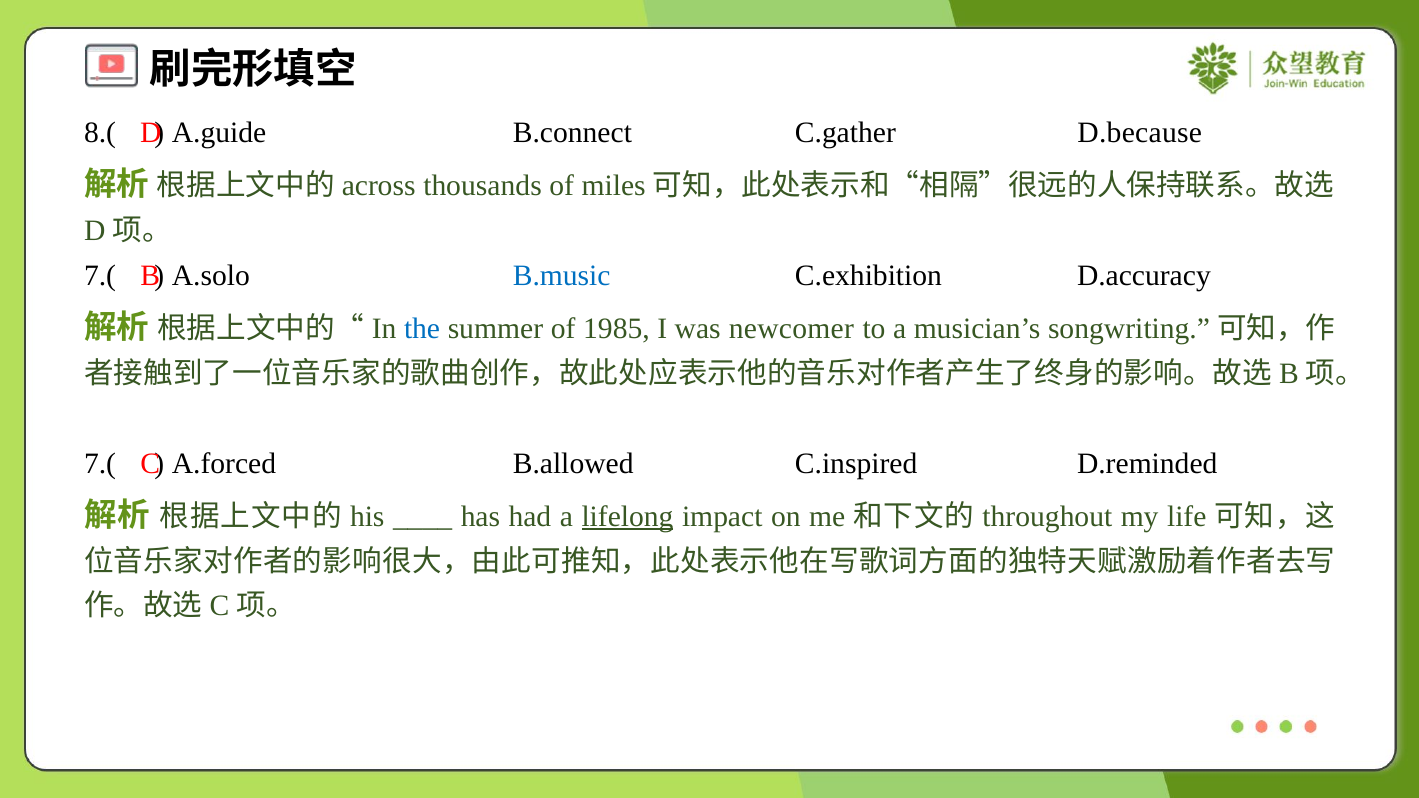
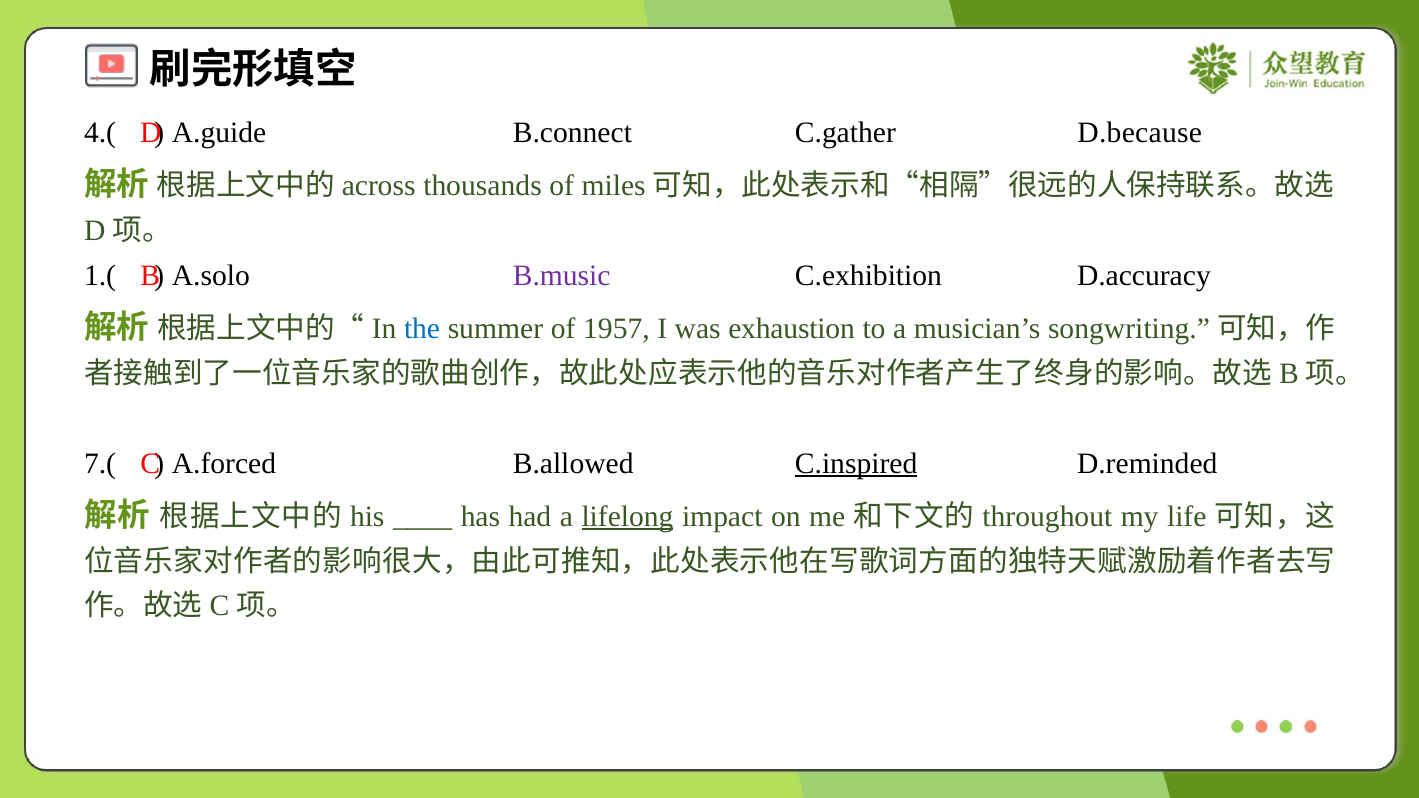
8.(: 8.( -> 4.( (100, 133)
7.(: 7.( -> 1.( (100, 276)
B.music colour: blue -> purple (562, 276)
1985: 1985 -> 1957 (616, 329)
newcomer: newcomer -> exhaustion (792, 329)
C.inspired underline: none -> present (856, 463)
